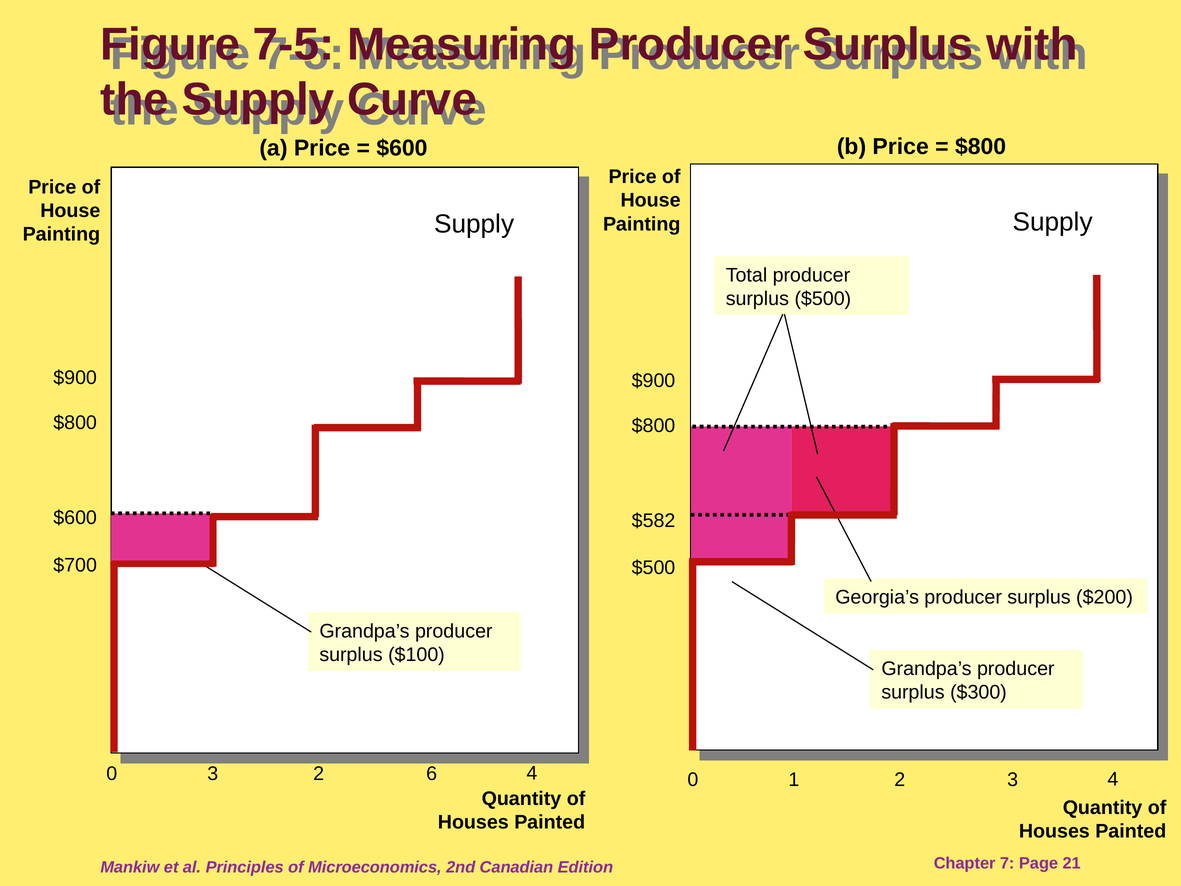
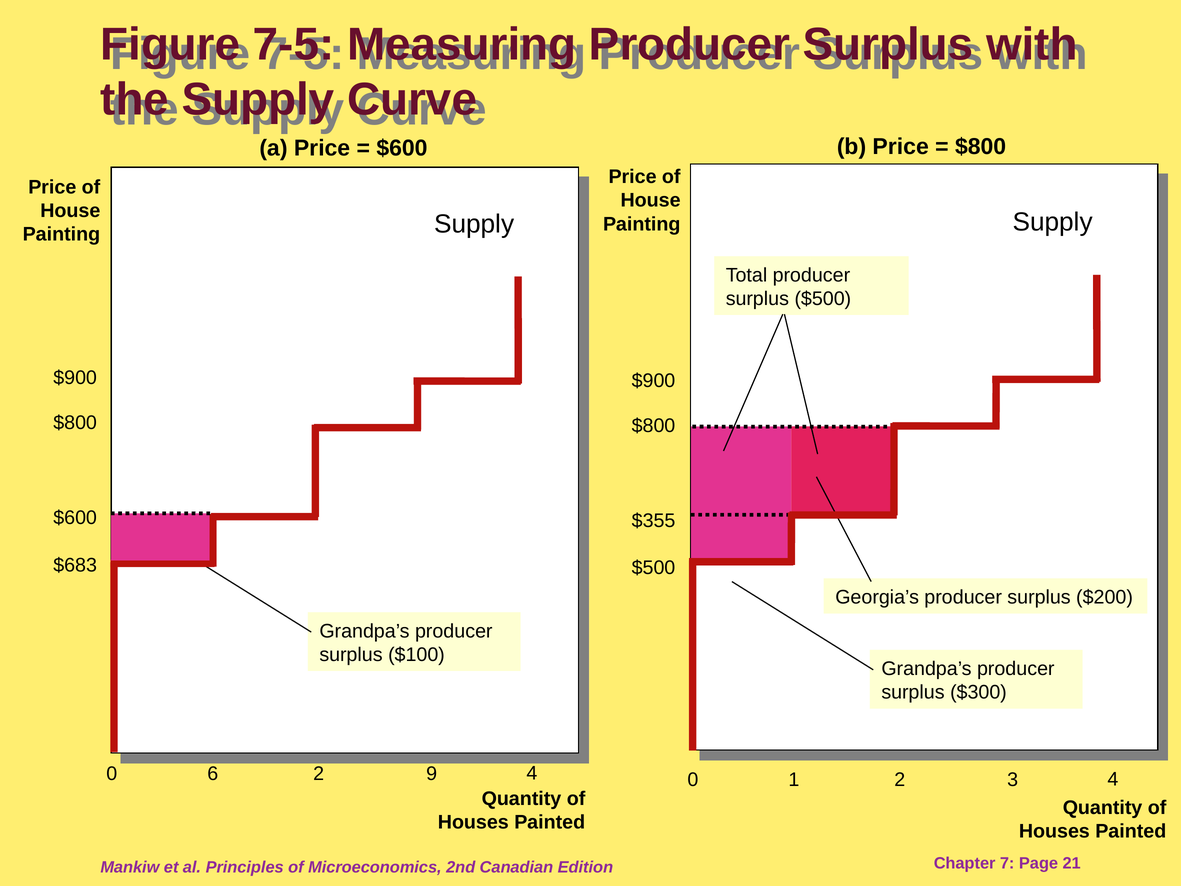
$582: $582 -> $355 (654, 521)
$700: $700 -> $683 (75, 565)
0 3: 3 -> 6 (213, 773)
6: 6 -> 9 (432, 773)
